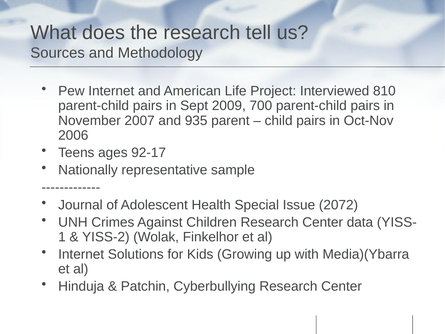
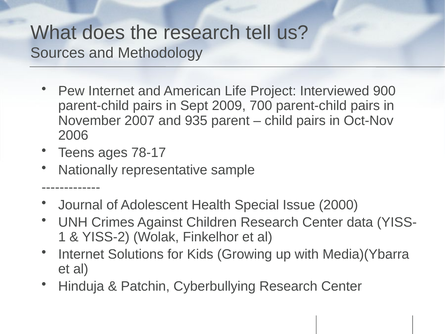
810: 810 -> 900 (384, 91)
92-17: 92-17 -> 78-17 (149, 153)
2072: 2072 -> 2000 (338, 205)
